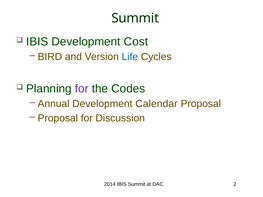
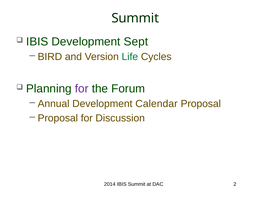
Cost: Cost -> Sept (136, 42)
Life colour: blue -> green (130, 57)
Codes: Codes -> Forum (128, 89)
